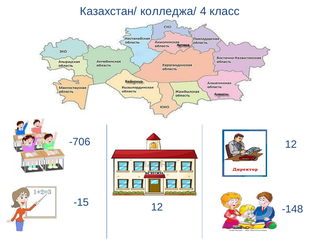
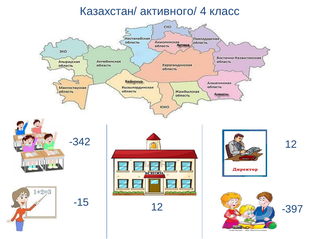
колледжа/: колледжа/ -> активного/ (168, 11)
-706: -706 -> -342 (80, 142)
-148: -148 -> -397 (292, 209)
